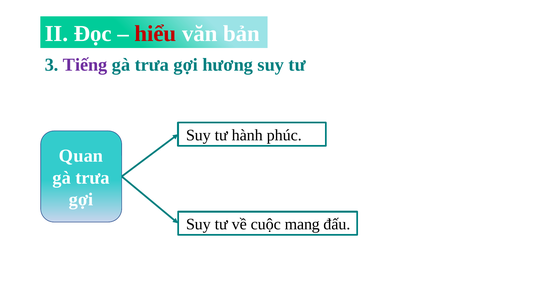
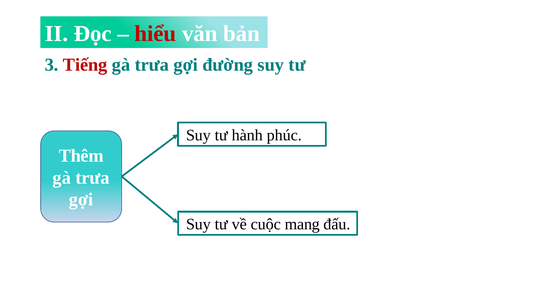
Tiếng colour: purple -> red (85, 65)
hương: hương -> đường (228, 65)
Quan: Quan -> Thêm (81, 156)
